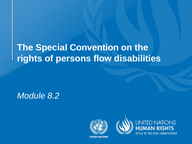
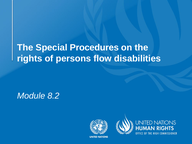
Convention: Convention -> Procedures (94, 48)
